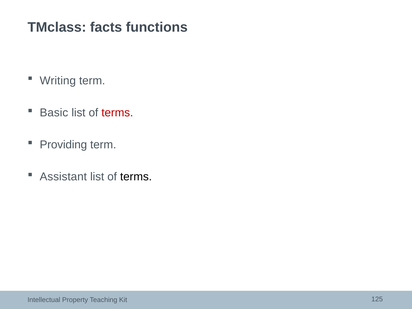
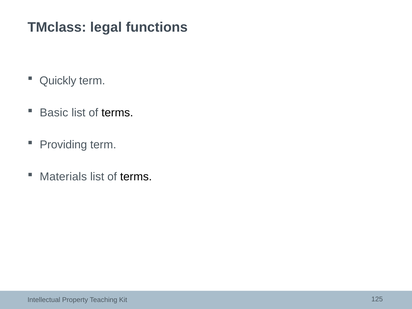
facts: facts -> legal (106, 27)
Writing: Writing -> Quickly (58, 81)
terms colour: red -> black (117, 113)
Assistant: Assistant -> Materials (63, 177)
